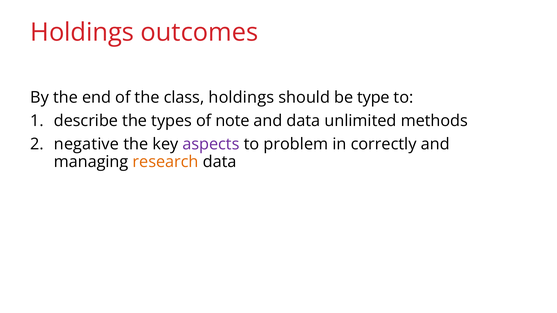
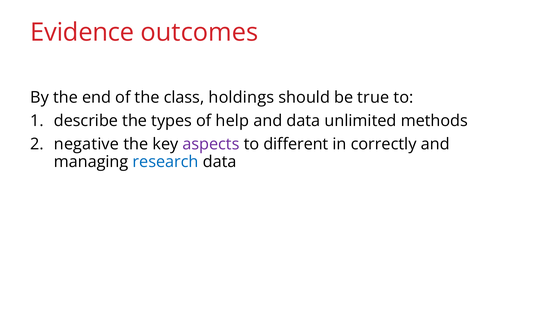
Holdings: Holdings -> Evidence (82, 32)
type: type -> true (373, 98)
note: note -> help (232, 121)
problem: problem -> different (296, 144)
research colour: orange -> blue (166, 162)
